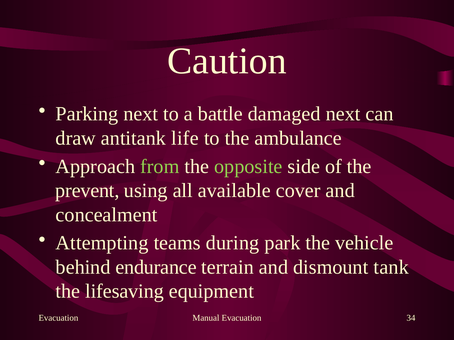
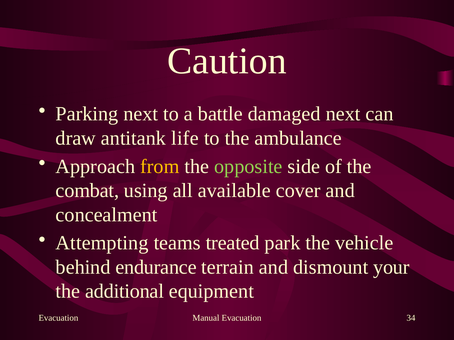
from colour: light green -> yellow (160, 167)
prevent: prevent -> combat (87, 191)
during: during -> treated (233, 243)
tank: tank -> your (391, 268)
lifesaving: lifesaving -> additional (125, 292)
